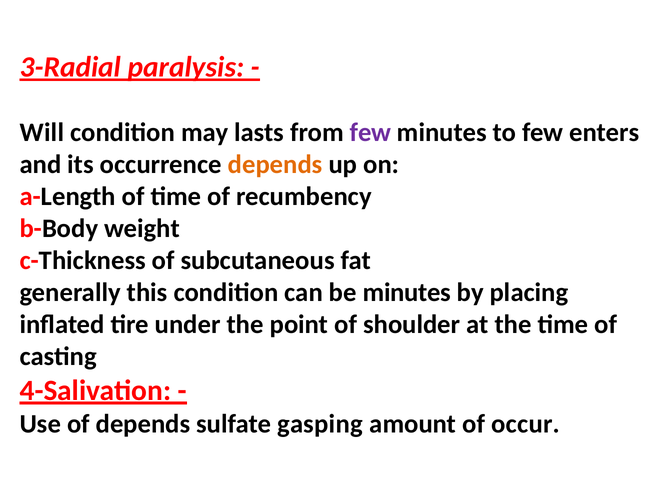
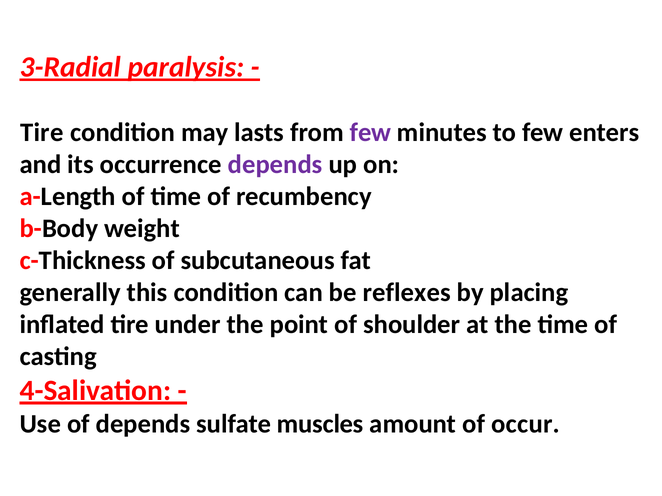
Will: Will -> Tire (42, 133)
depends colour: orange -> purple (275, 165)
be minutes: minutes -> reflexes (407, 293)
gasping: gasping -> muscles (320, 424)
